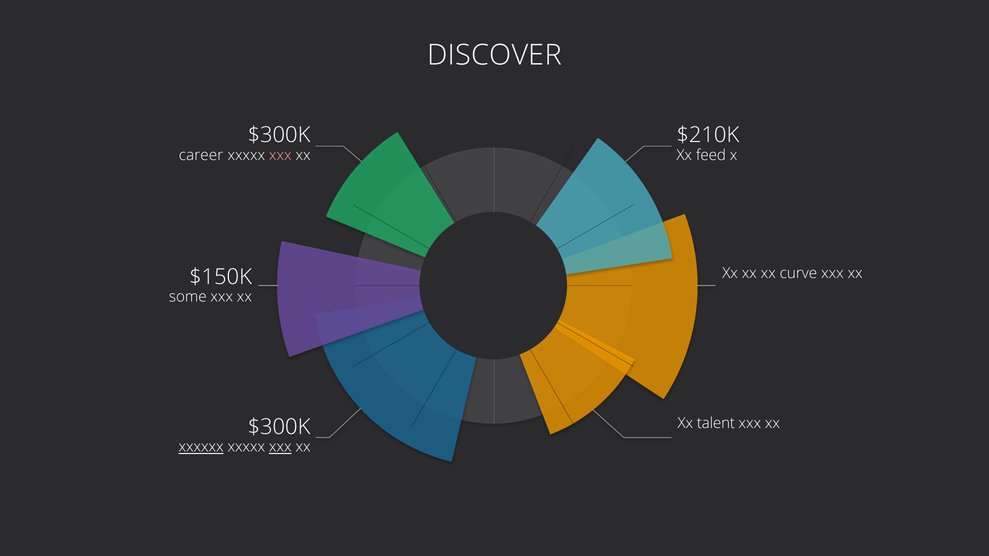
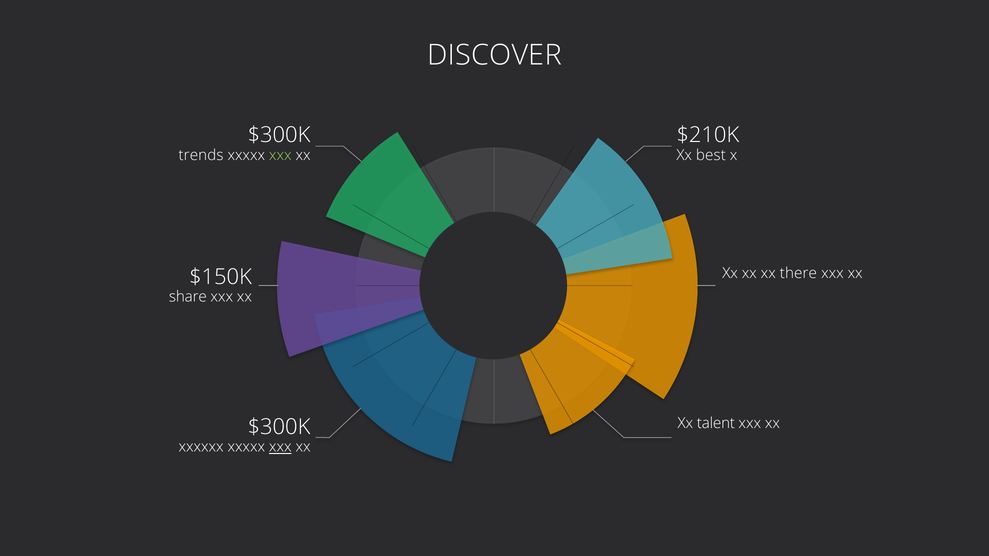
career: career -> trends (201, 155)
xxx colour: pink -> light green (280, 155)
feed: feed -> best (711, 155)
curve: curve -> there (798, 273)
some: some -> share (188, 297)
xxxxxx underline: present -> none (201, 447)
